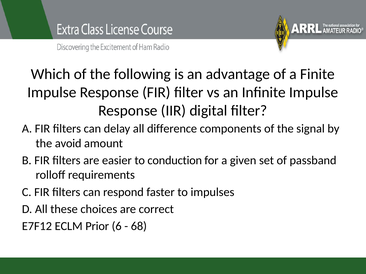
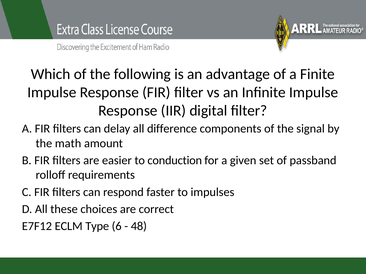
avoid: avoid -> math (68, 144)
Prior: Prior -> Type (97, 227)
68: 68 -> 48 (139, 227)
